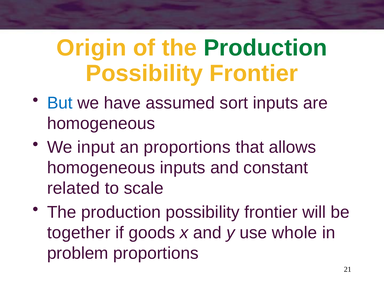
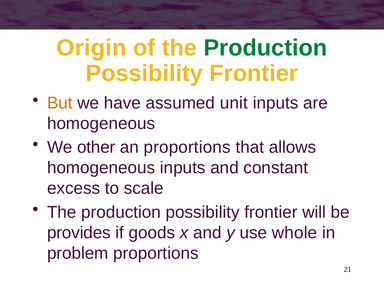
But colour: blue -> orange (60, 103)
sort: sort -> unit (234, 103)
input: input -> other (96, 147)
related: related -> excess (74, 188)
together: together -> provides (79, 233)
